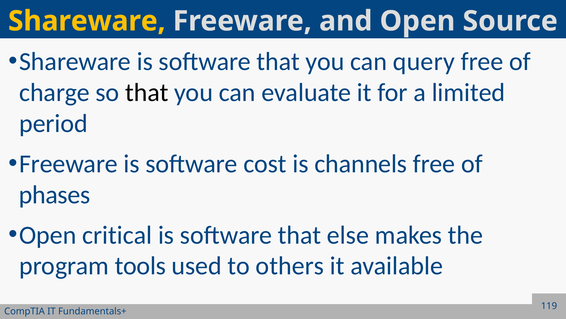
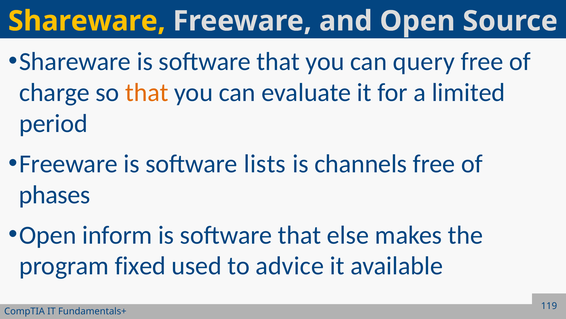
that colour: black -> orange (147, 92)
cost: cost -> lists (265, 164)
critical: critical -> inform (117, 235)
tools: tools -> fixed (140, 266)
others: others -> advice (290, 266)
